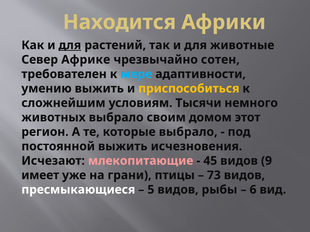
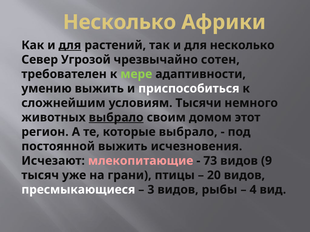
Находится: Находится -> Несколько (120, 22)
для животные: животные -> несколько (242, 45)
Африке: Африке -> Угрозой (86, 60)
мере colour: light blue -> light green (136, 74)
приспособиться colour: yellow -> white (189, 89)
выбрало underline: none -> present (116, 118)
45: 45 -> 73 (210, 161)
имеет: имеет -> тысяч (40, 176)
73: 73 -> 20 (214, 176)
5: 5 -> 3 (151, 190)
6: 6 -> 4 (253, 190)
